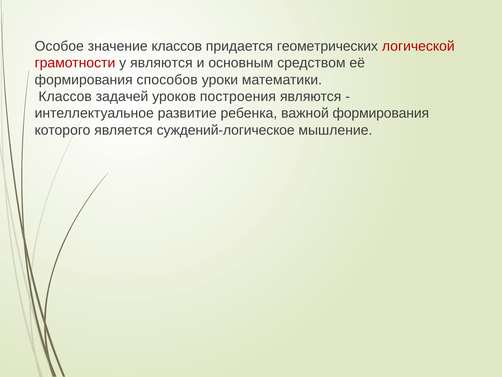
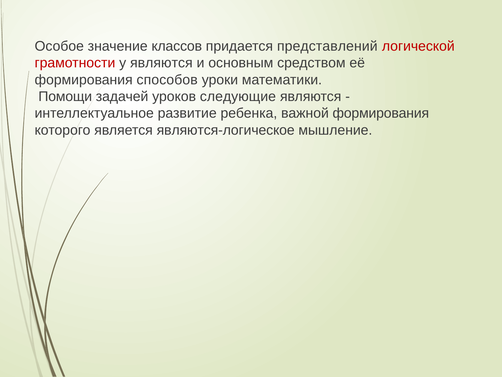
геометрических: геометрических -> представлений (327, 46)
Классов: Классов -> Помощи (65, 96)
построения: построения -> следующие (238, 96)
суждений-логическое: суждений-логическое -> являются-логическое (226, 130)
